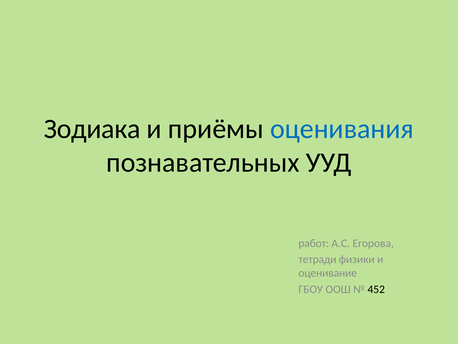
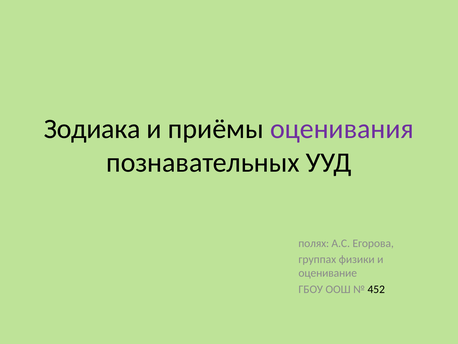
оценивания colour: blue -> purple (342, 129)
работ: работ -> полях (314, 243)
тетради: тетради -> группах (317, 259)
